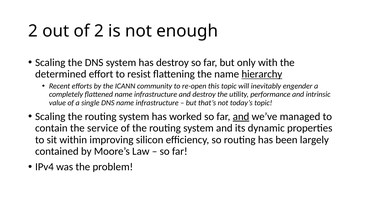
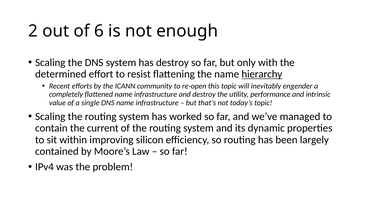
of 2: 2 -> 6 (99, 31)
and underline: present -> none (241, 117)
service: service -> current (103, 128)
